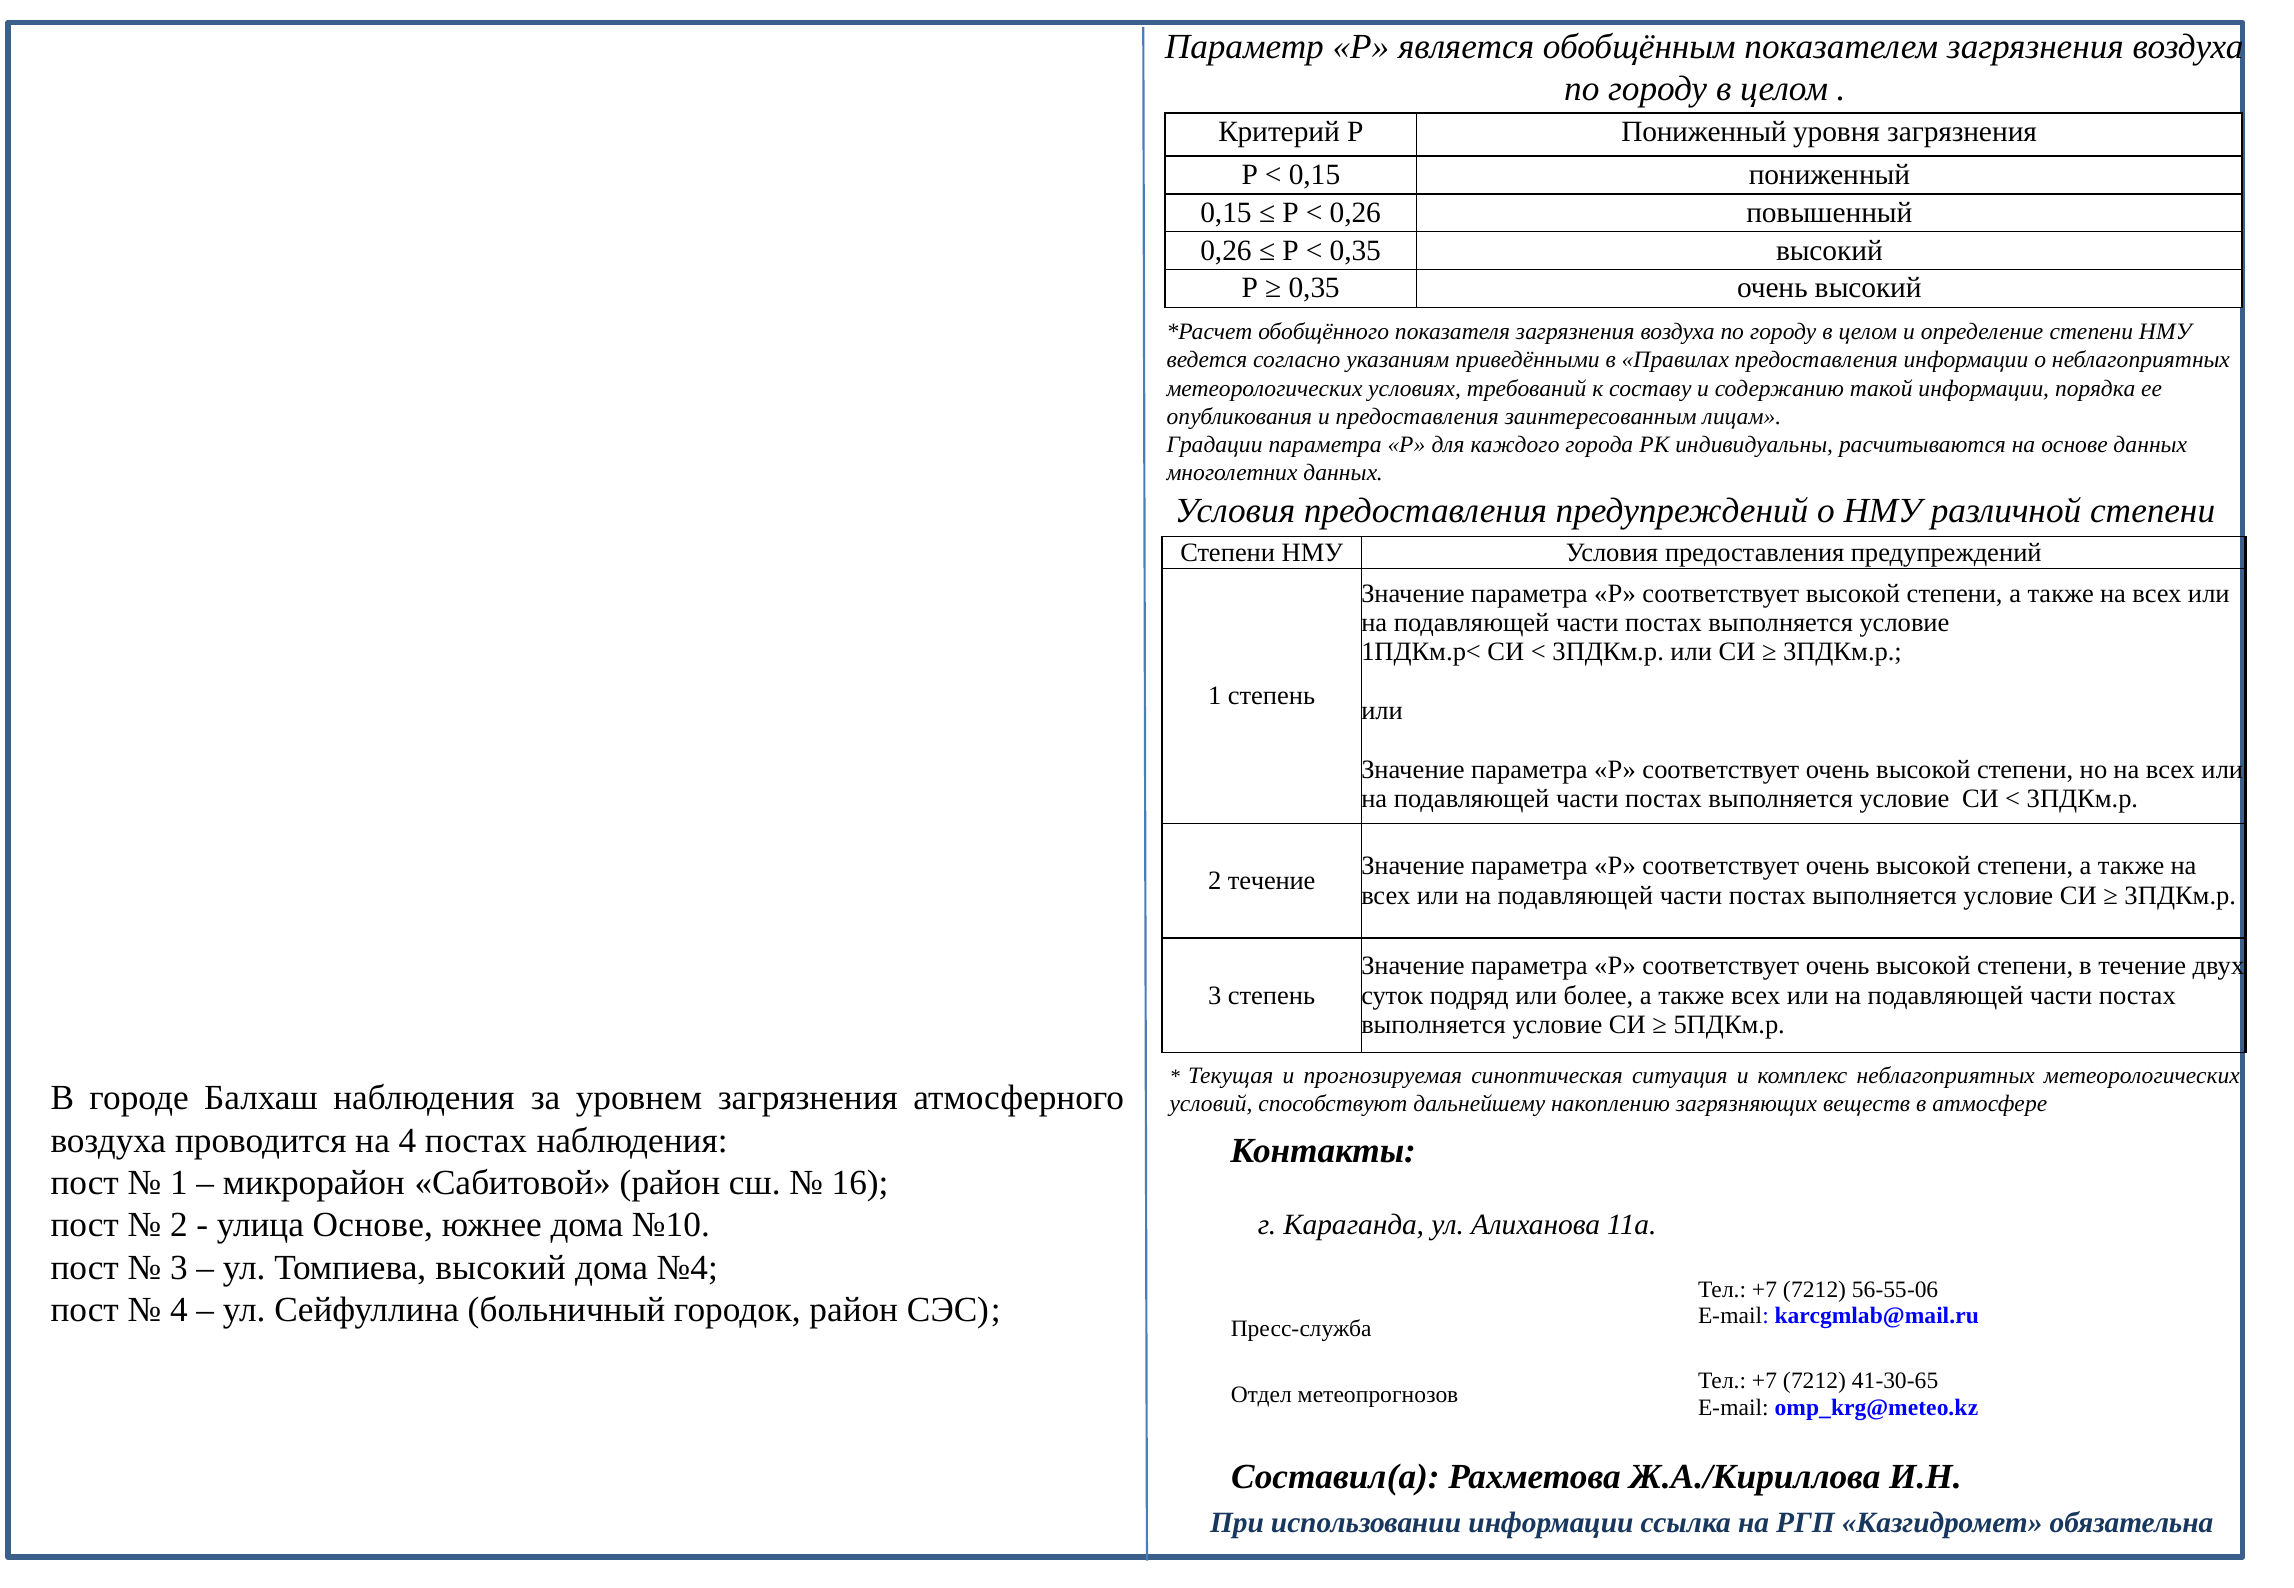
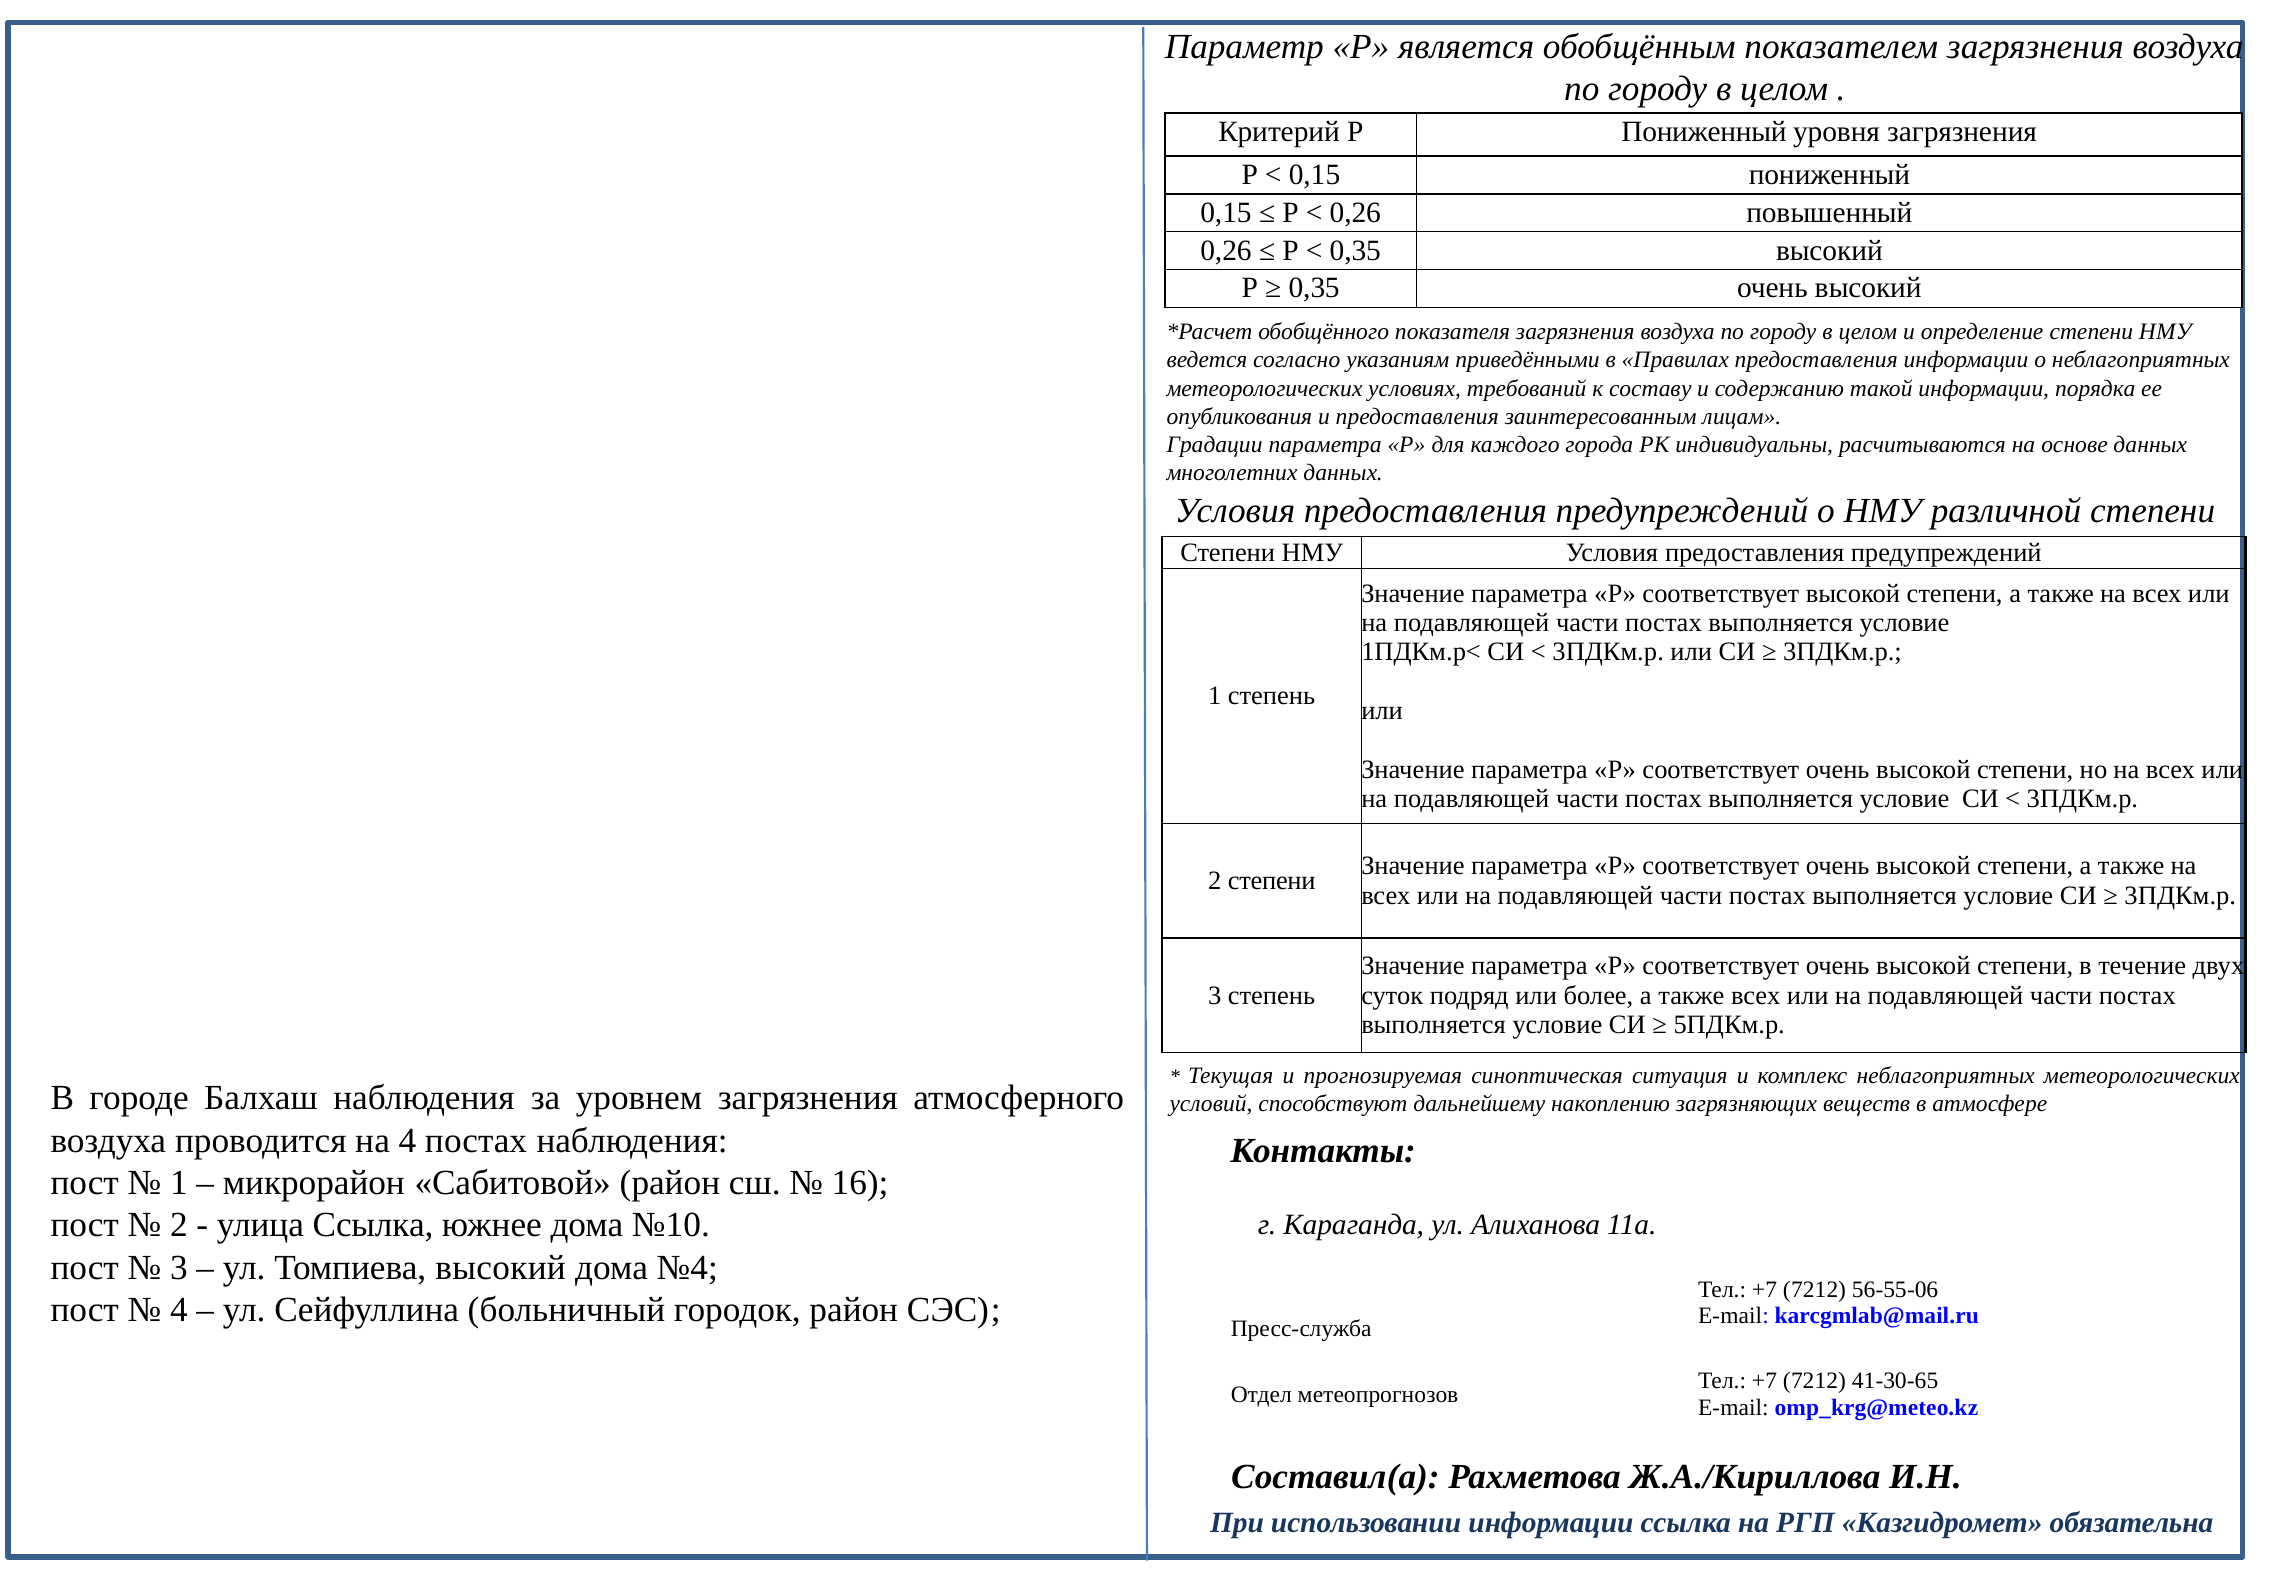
2 течение: течение -> степени (1272, 881)
улица Основе: Основе -> Ссылка (373, 1225)
